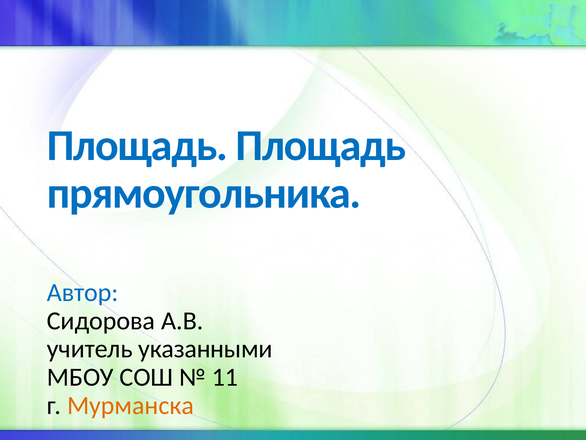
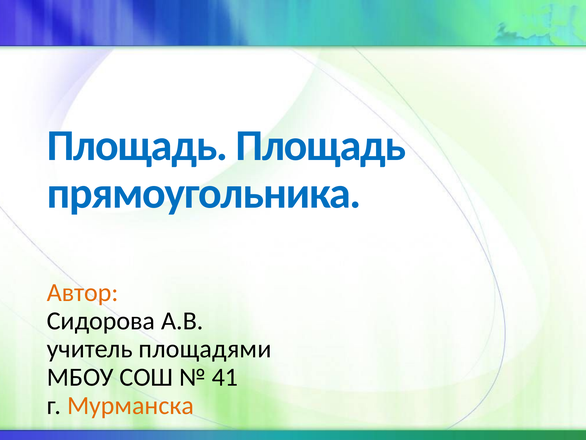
Автор colour: blue -> orange (83, 292)
указанными: указанными -> площадями (205, 349)
11: 11 -> 41 (225, 377)
